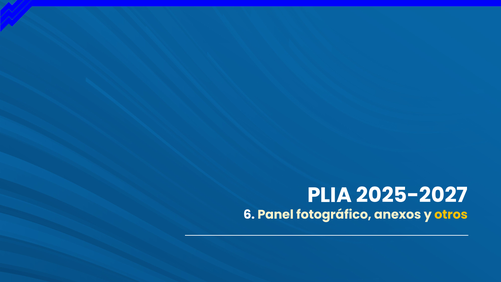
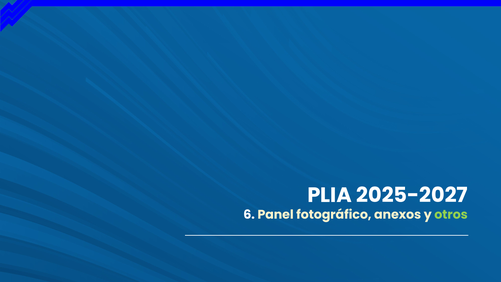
otros colour: yellow -> light green (451, 215)
